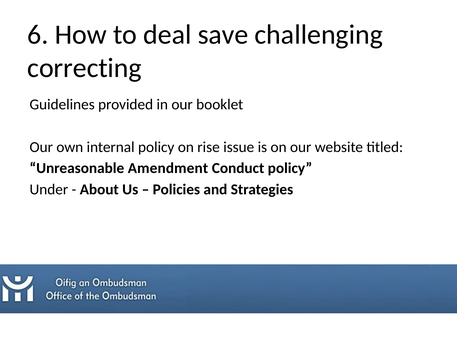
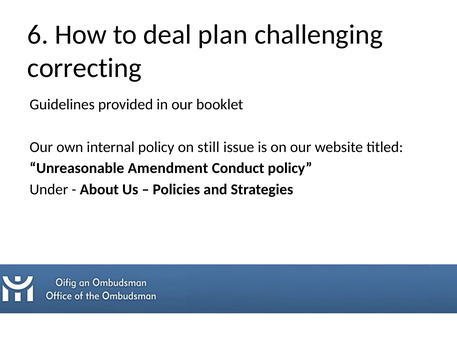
save: save -> plan (223, 35)
rise: rise -> still (208, 147)
